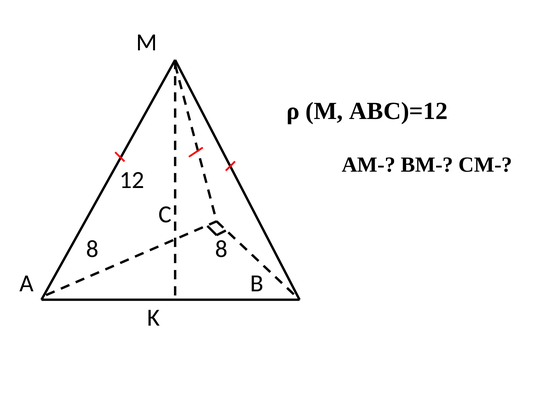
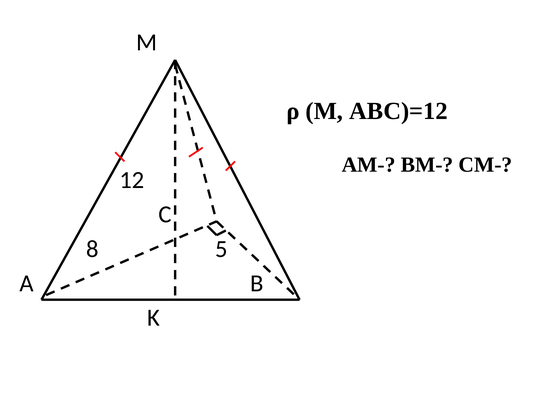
8 8: 8 -> 5 (221, 249)
